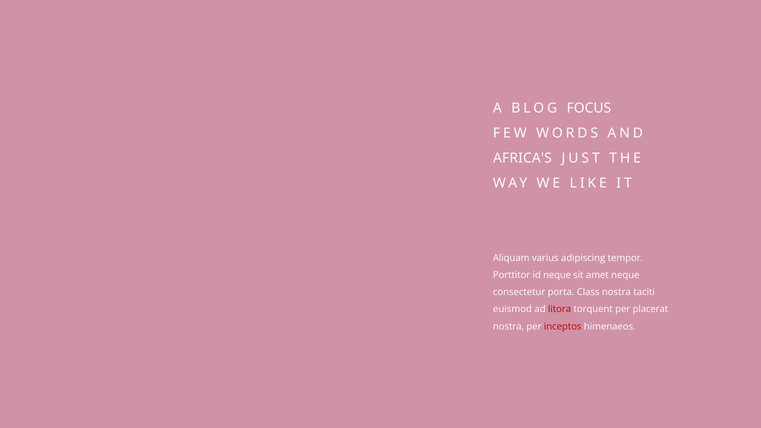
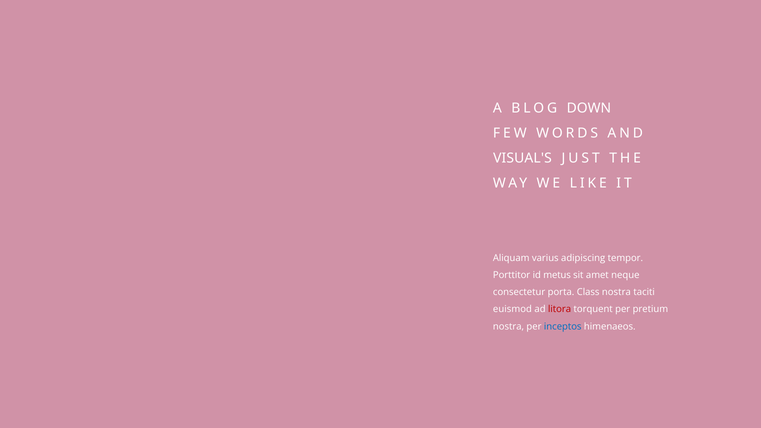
FOCUS: FOCUS -> DOWN (589, 108)
AFRICA'S: AFRICA'S -> VISUAL'S (522, 158)
id neque: neque -> metus (557, 275)
placerat: placerat -> pretium (650, 309)
inceptos colour: red -> blue (563, 326)
